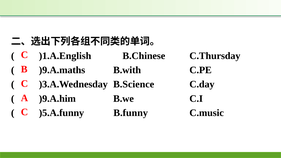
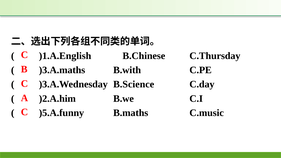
)9.A.maths: )9.A.maths -> )3.A.maths (62, 70)
)9.A.him: )9.A.him -> )2.A.him (57, 99)
B.funny: B.funny -> B.maths (131, 113)
